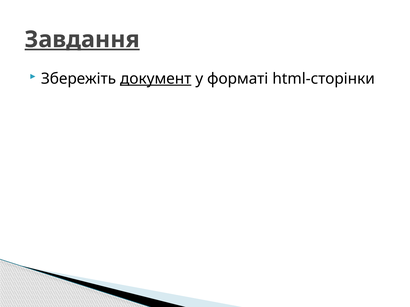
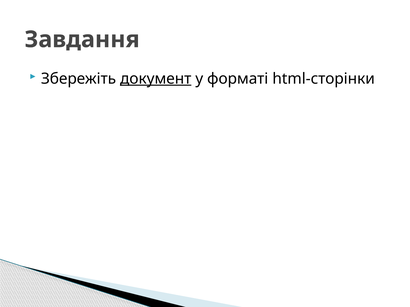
Завдання underline: present -> none (82, 40)
